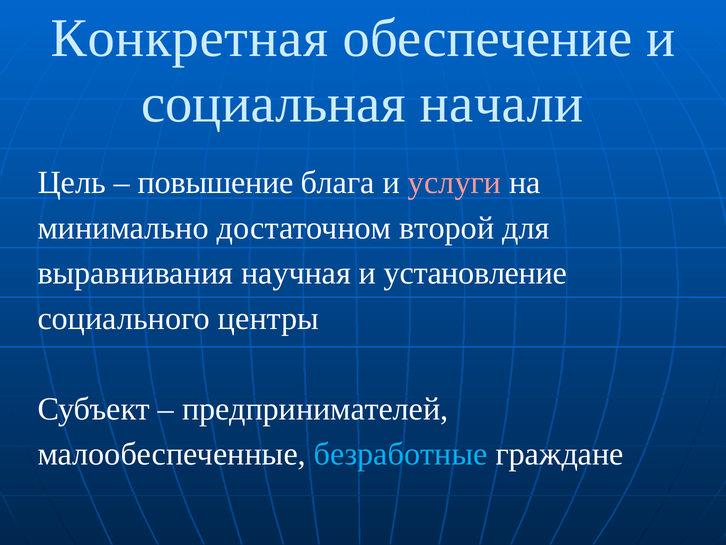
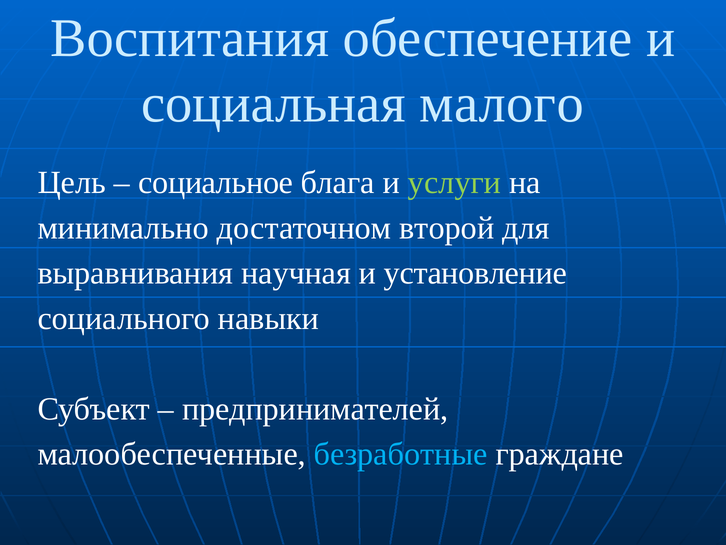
Конкретная: Конкретная -> Воспитания (190, 38)
начали: начали -> малого (502, 104)
повышение: повышение -> социальное (216, 183)
услуги colour: pink -> light green (455, 183)
центры: центры -> навыки (268, 318)
